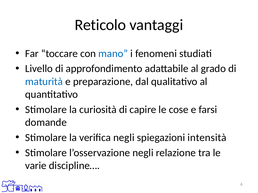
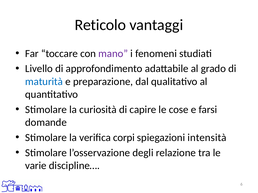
mano colour: blue -> purple (113, 54)
verifica negli: negli -> corpi (124, 138)
l’osservazione negli: negli -> degli (143, 153)
